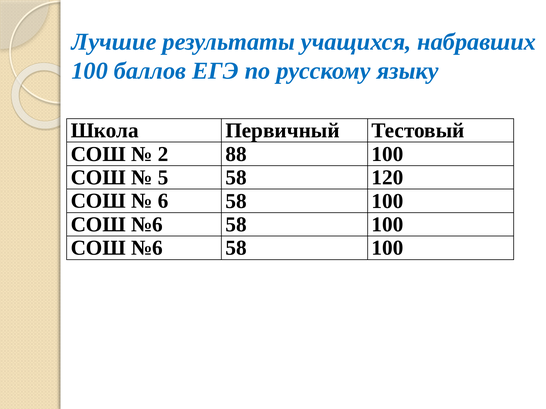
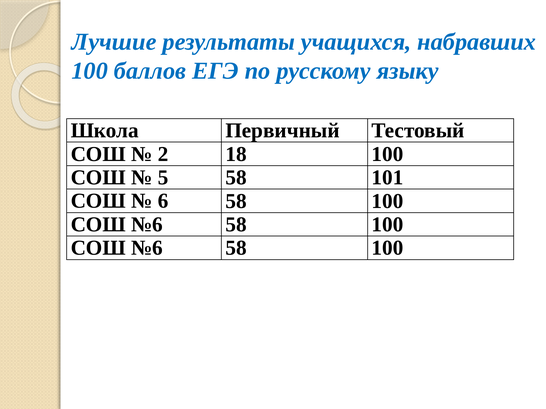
88: 88 -> 18 (236, 154)
120: 120 -> 101 (388, 178)
